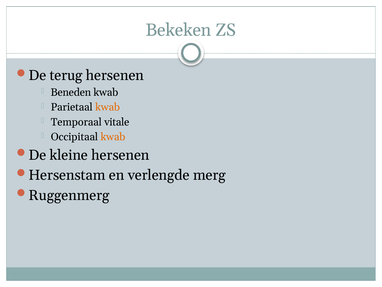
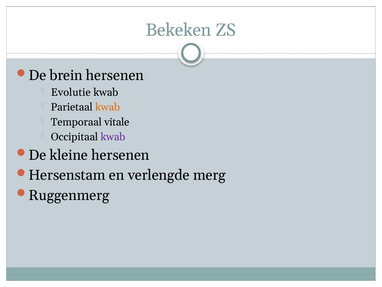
terug: terug -> brein (66, 75)
Beneden: Beneden -> Evolutie (71, 92)
kwab colour: orange -> purple (113, 137)
